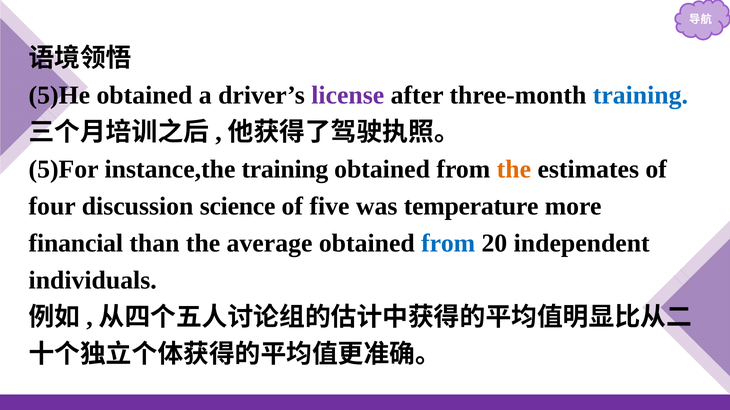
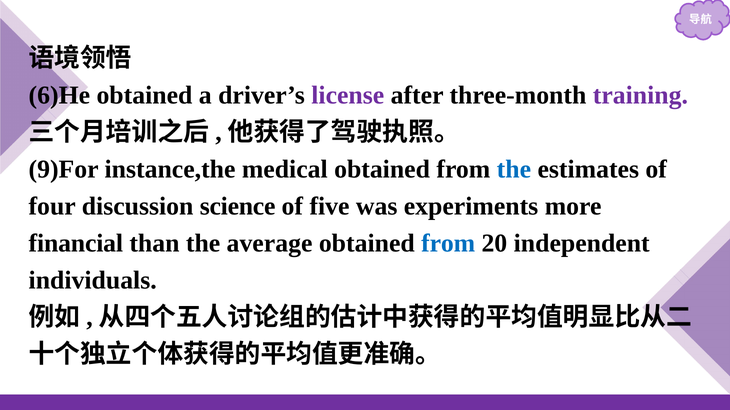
5)He: 5)He -> 6)He (59, 95)
training colour: blue -> purple (640, 95)
5)For: 5)For -> 9)For (64, 169)
instance,the training: training -> medical (285, 169)
the colour: orange -> blue (514, 169)
temperature: temperature -> experiments (471, 207)
